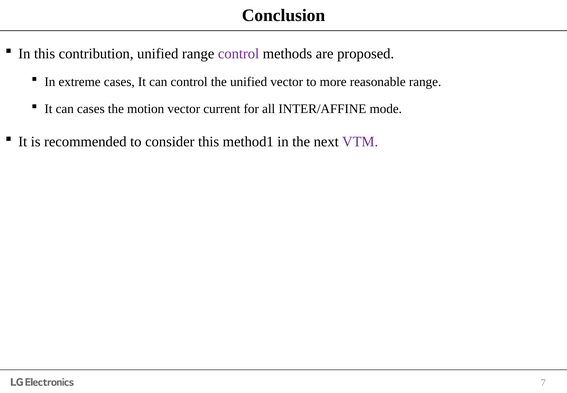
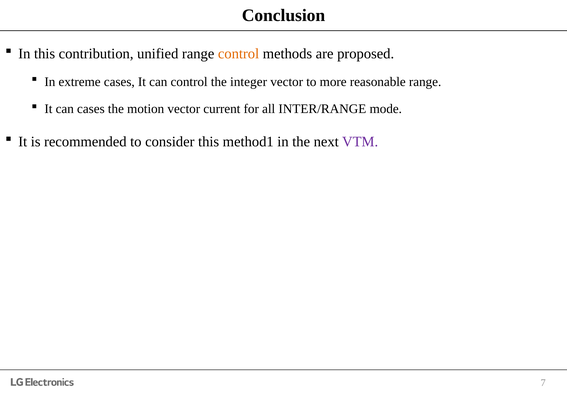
control colour: purple -> orange (239, 54)
the unified: unified -> integer (249, 82)
INTER/AFFINE: INTER/AFFINE -> INTER/RANGE (322, 109)
